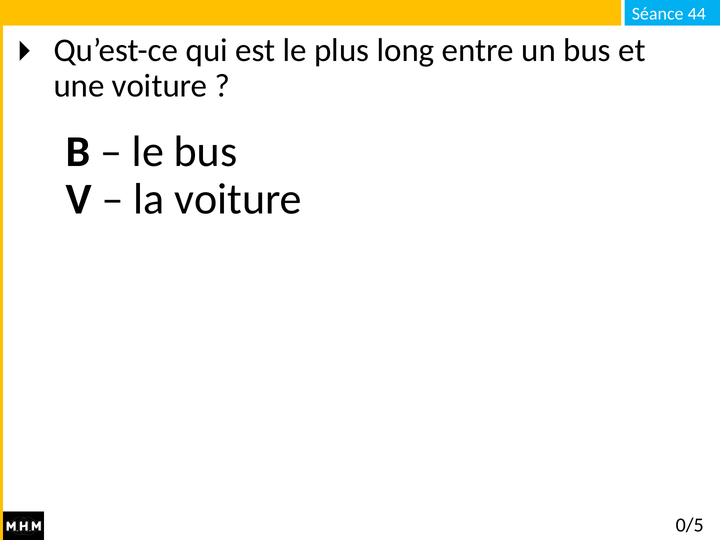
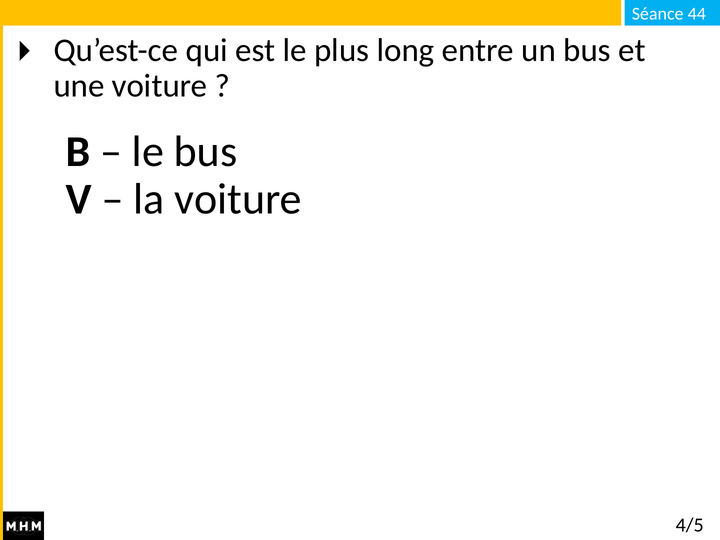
0/5: 0/5 -> 4/5 (690, 525)
